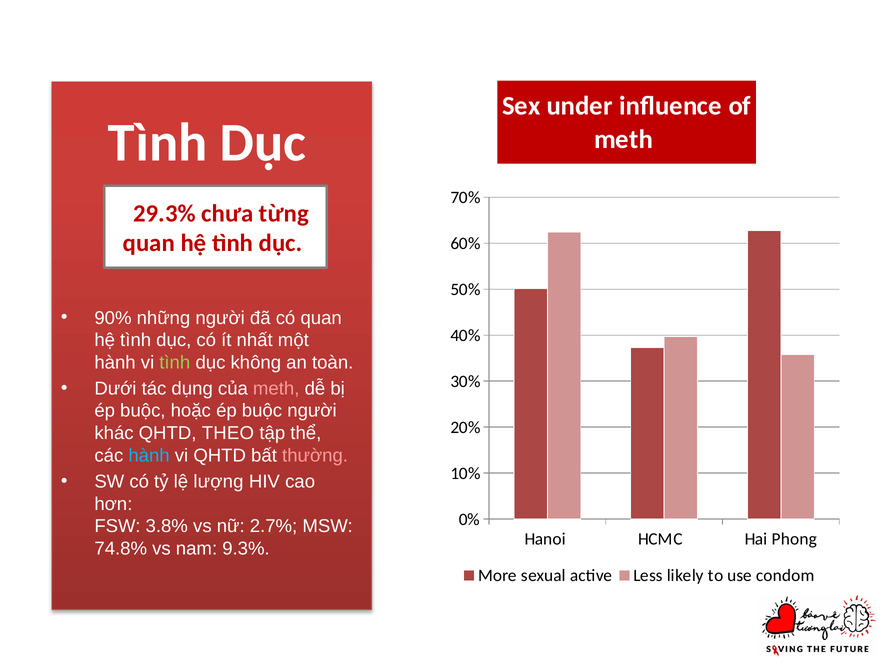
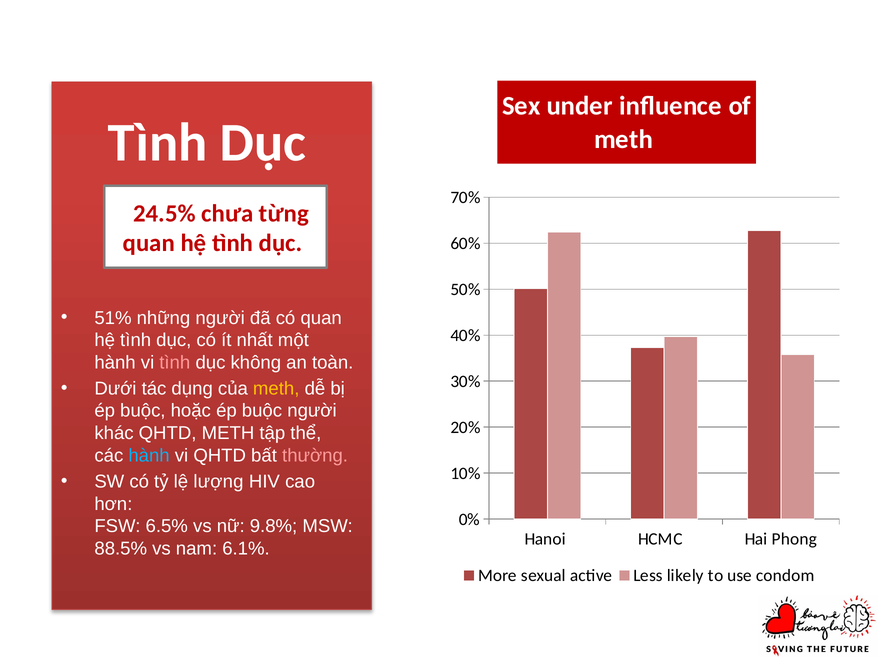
29.3%: 29.3% -> 24.5% (165, 214)
90%: 90% -> 51% (113, 318)
tình colour: light green -> pink (175, 363)
meth colour: pink -> yellow (276, 389)
QHTD THEO: THEO -> METH (228, 433)
3.8%: 3.8% -> 6.5% (167, 526)
2.7%: 2.7% -> 9.8% (274, 526)
74.8%: 74.8% -> 88.5% (121, 549)
9.3%: 9.3% -> 6.1% (246, 549)
